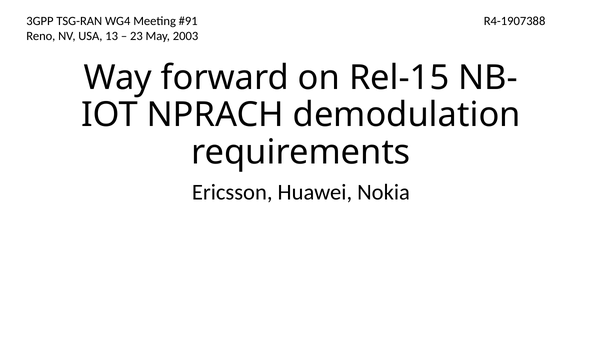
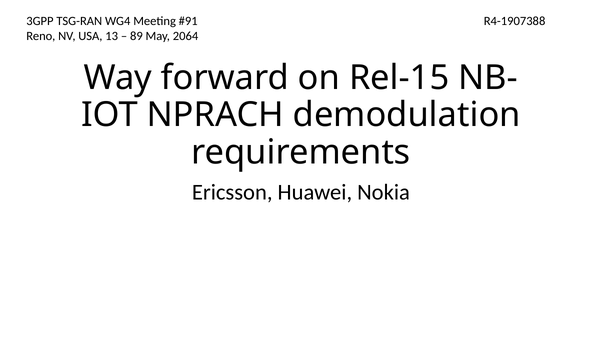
23: 23 -> 89 (136, 36)
2003: 2003 -> 2064 (186, 36)
